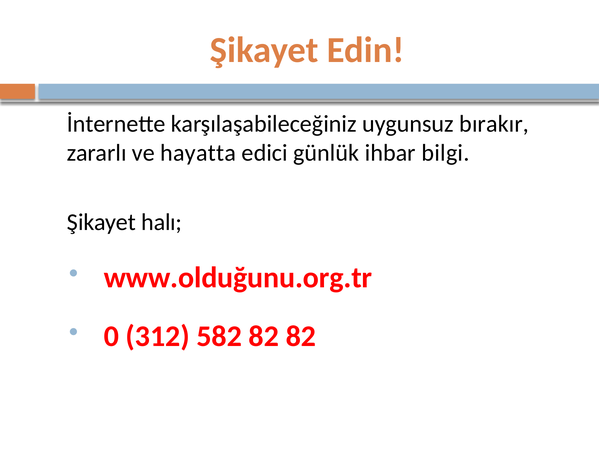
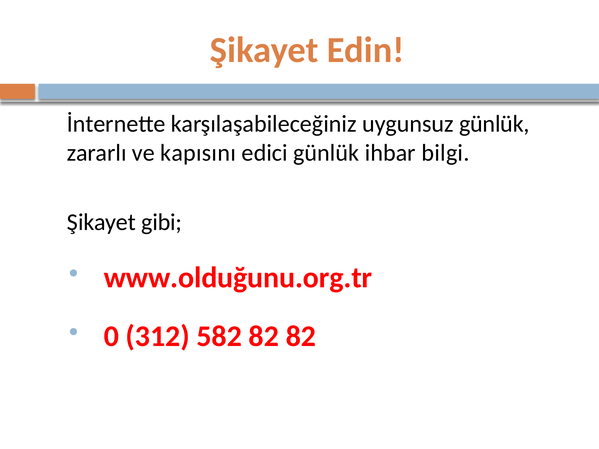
uygunsuz bırakır: bırakır -> günlük (494, 124)
hayatta: hayatta -> kapısını (198, 153)
halı: halı -> gibi (162, 222)
